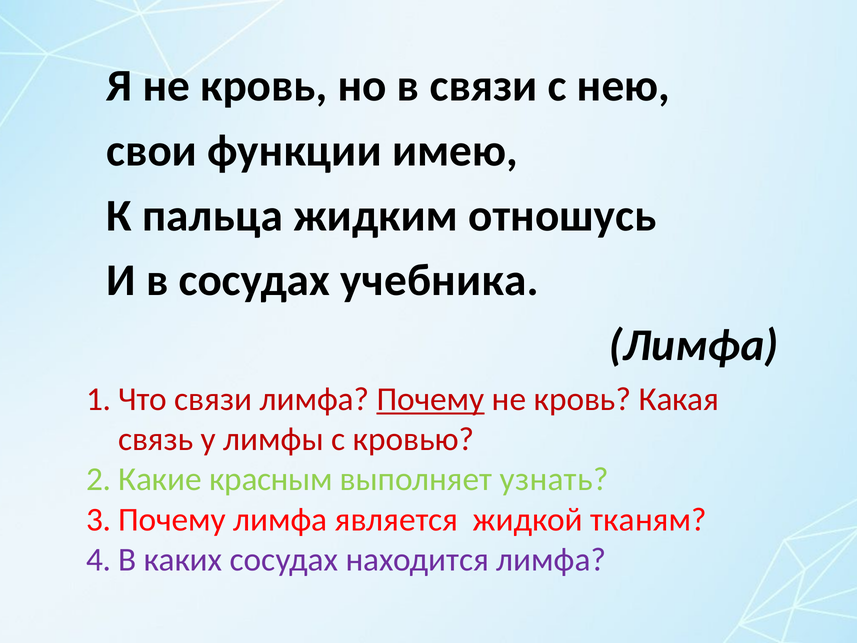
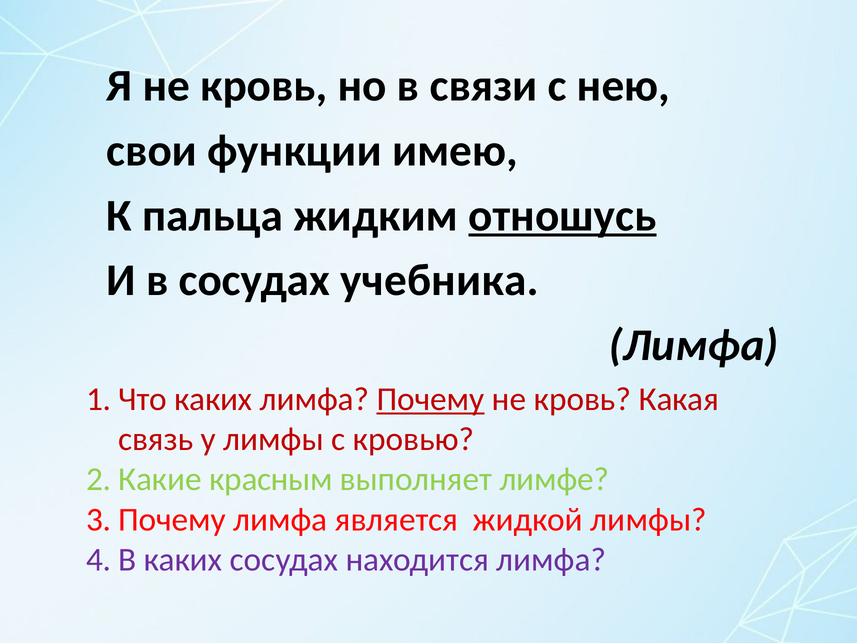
отношусь underline: none -> present (562, 216)
связи: связи -> каких (213, 399)
узнать: узнать -> лимфе (554, 479)
жидкой тканям: тканям -> лимфы (649, 519)
